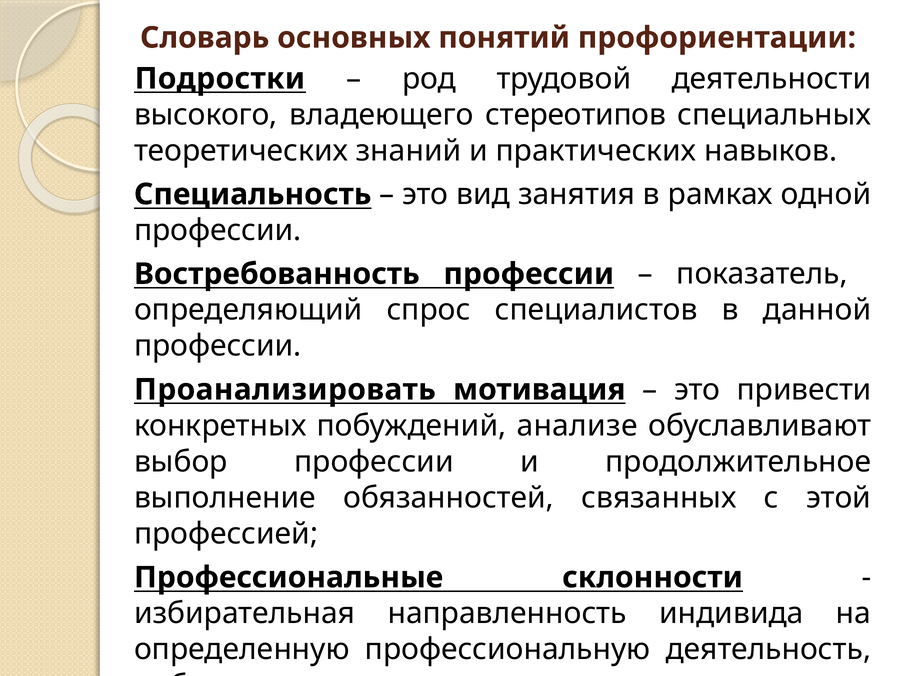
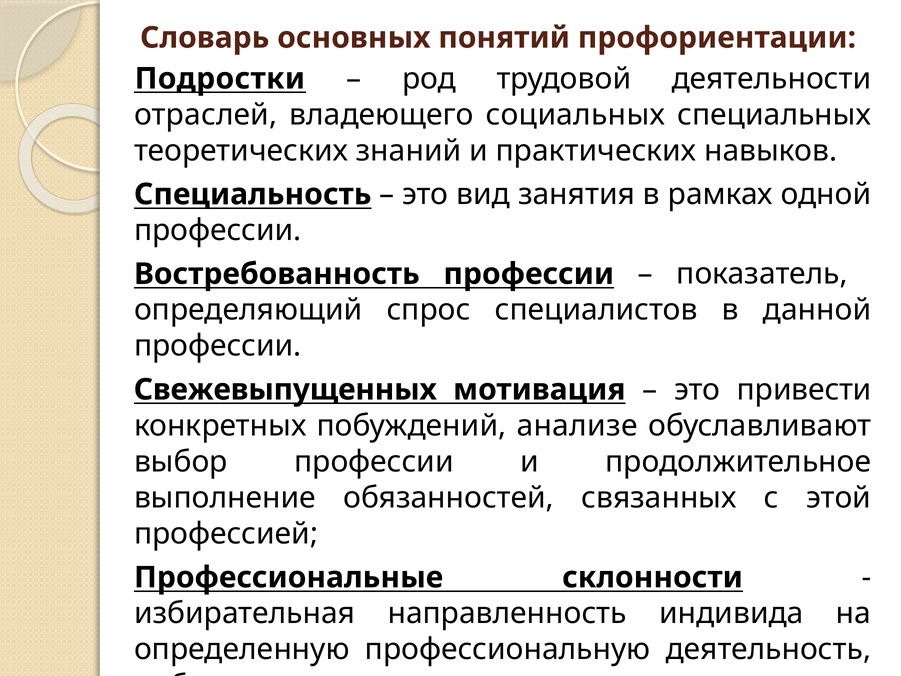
высокого: высокого -> отраслей (206, 115)
стереотипов: стереотипов -> социальных (575, 115)
Проанализировать: Проанализировать -> Свежевыпущенных (285, 390)
